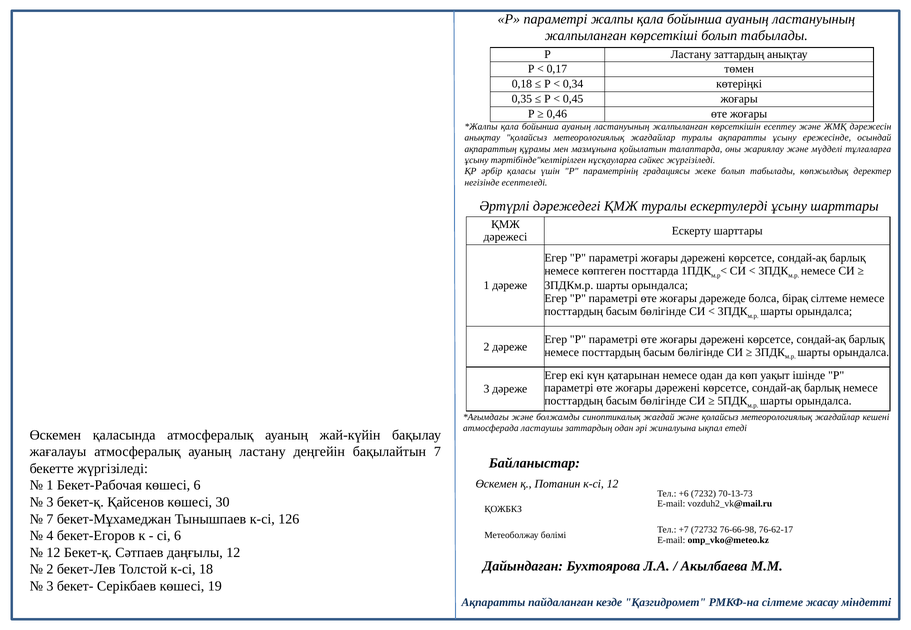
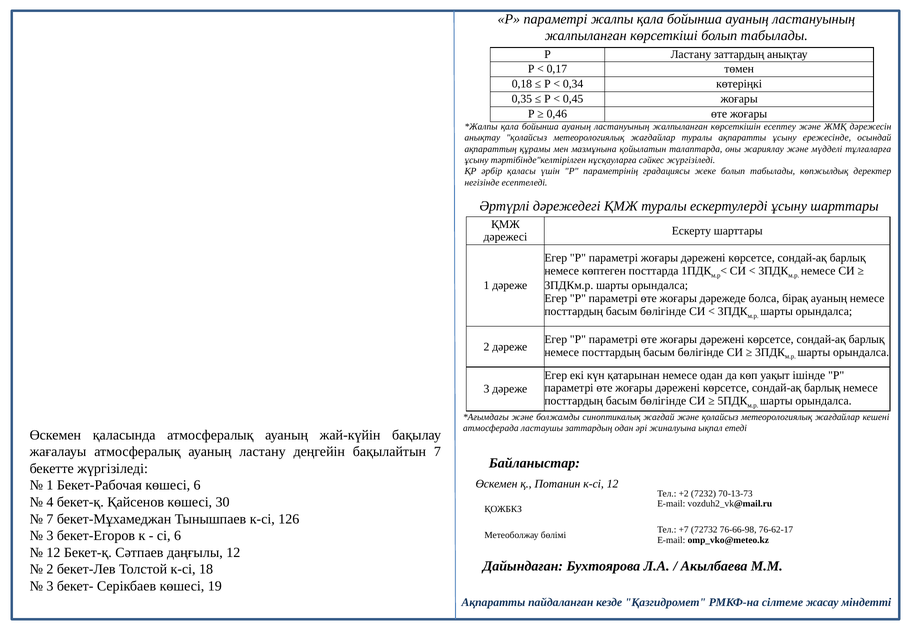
бірақ сілтеме: сілтеме -> ауаның (829, 299)
+6: +6 -> +2 (684, 494)
3: 3 -> 4 (50, 503)
4: 4 -> 3 (50, 536)
